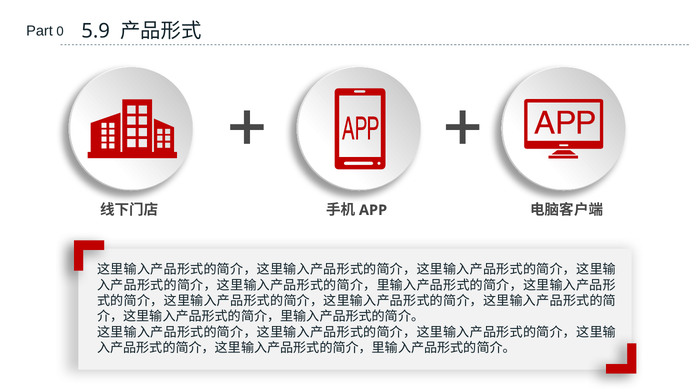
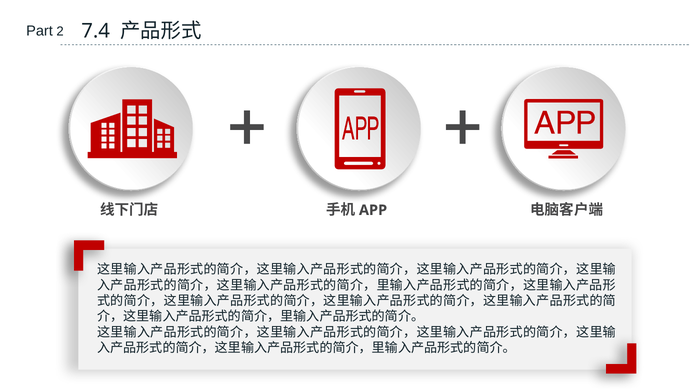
0: 0 -> 2 (60, 31)
5.9: 5.9 -> 7.4 (96, 31)
